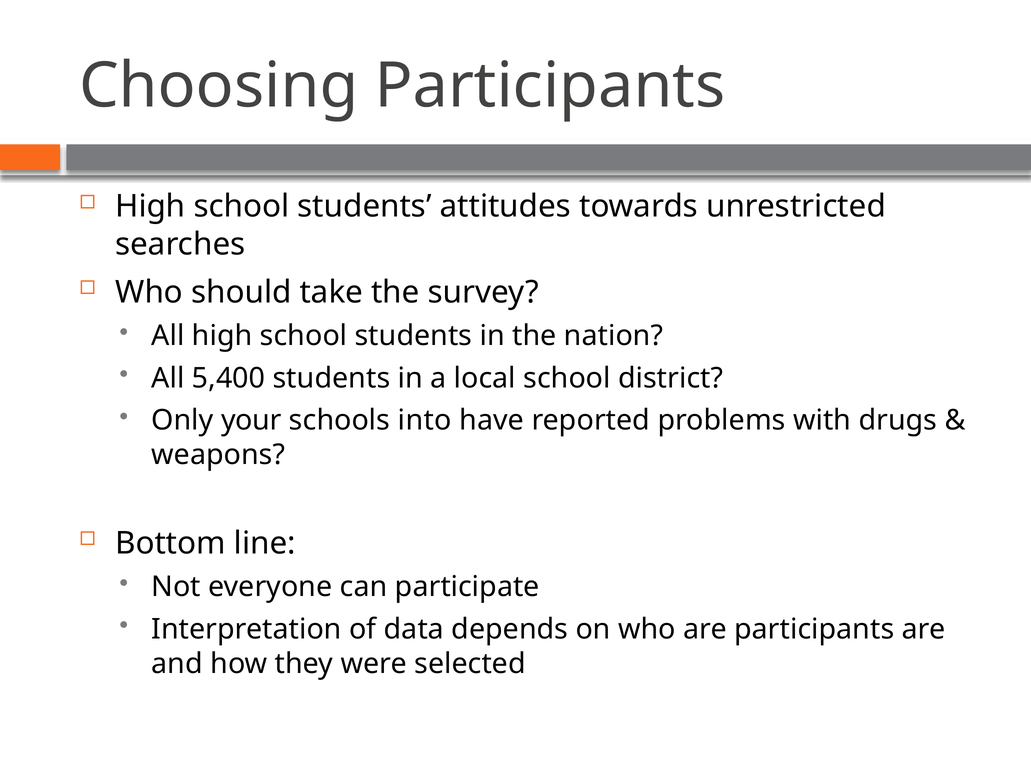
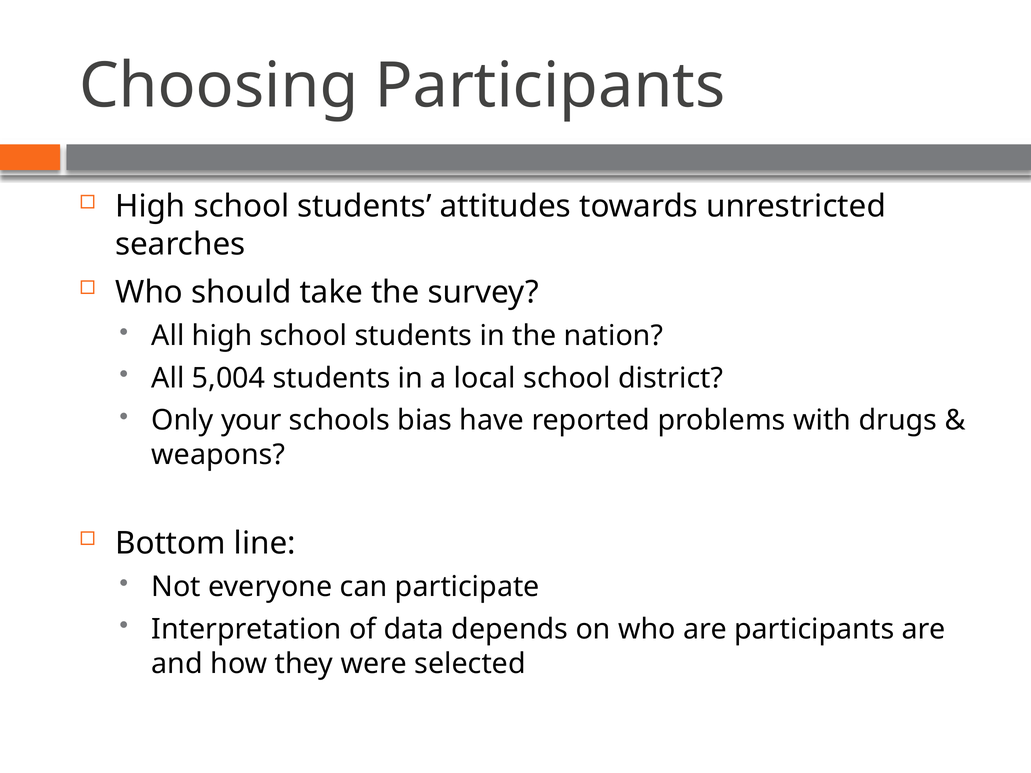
5,400: 5,400 -> 5,004 (229, 378)
into: into -> bias (425, 420)
